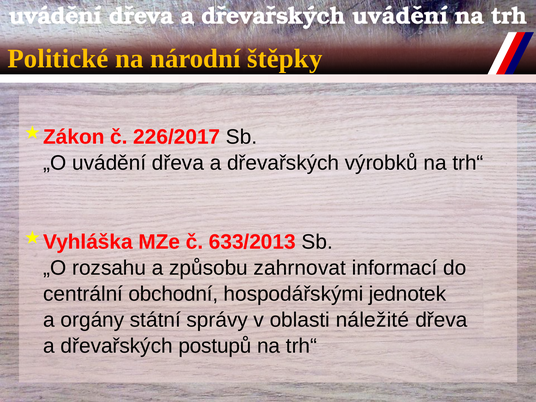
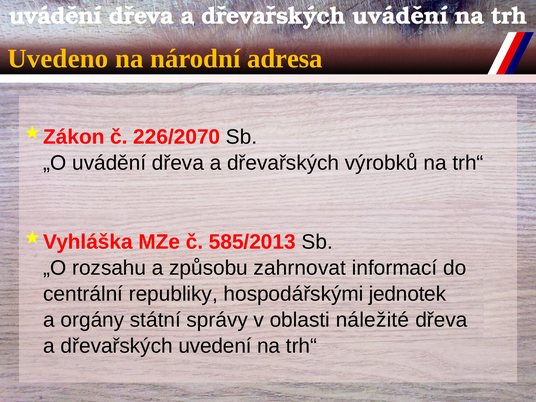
Politické: Politické -> Uvedeno (58, 59)
štěpky: štěpky -> adresa (285, 59)
226/2017: 226/2017 -> 226/2070 (177, 137)
633/2013: 633/2013 -> 585/2013 (252, 242)
obchodní: obchodní -> republiky (173, 294)
postupů: postupů -> uvedení (215, 346)
